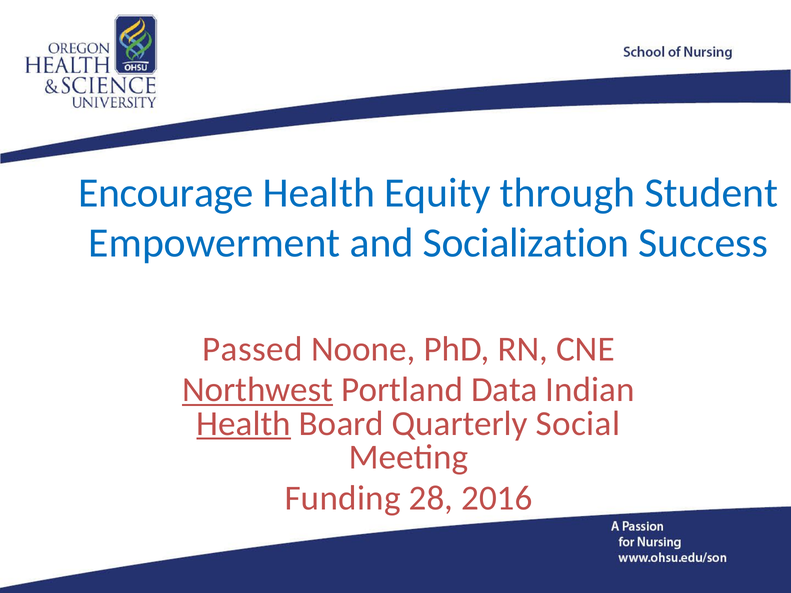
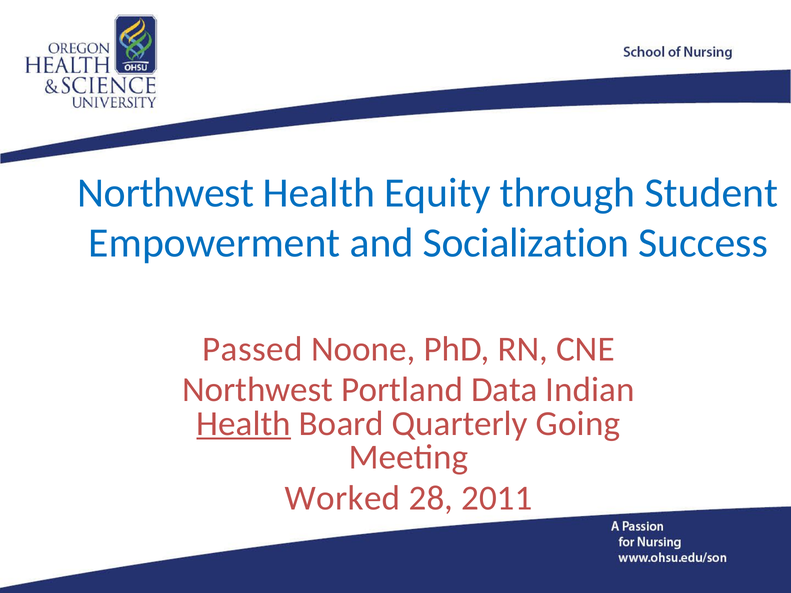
Encourage: Encourage -> Northwest (166, 193)
Northwest underline: present -> none (258, 390)
Social: Social -> Going (578, 424)
Funding: Funding -> Worked (343, 498)
2016: 2016 -> 2011 (497, 498)
